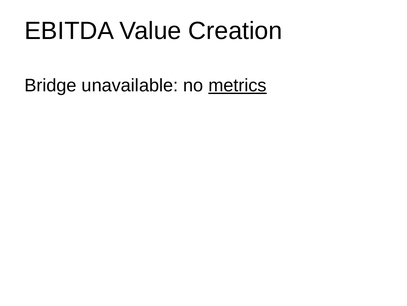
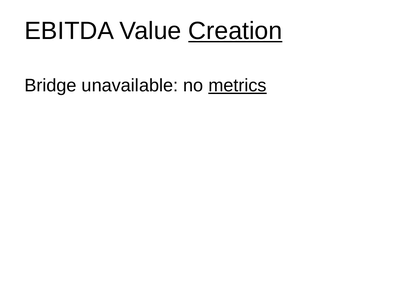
Creation underline: none -> present (235, 31)
